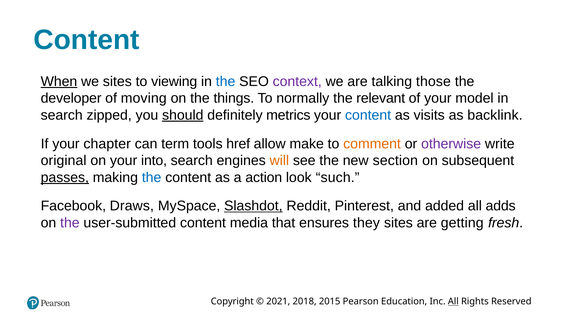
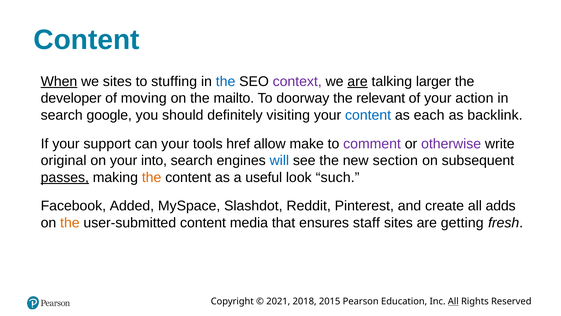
viewing: viewing -> stuffing (174, 81)
are underline: none -> present (358, 81)
those: those -> larger (434, 81)
things: things -> mailto (234, 98)
normally: normally -> doorway (303, 98)
model: model -> action (474, 98)
zipped: zipped -> google (109, 115)
should underline: present -> none (183, 115)
metrics: metrics -> visiting (288, 115)
visits: visits -> each (429, 115)
chapter: chapter -> support (107, 144)
can term: term -> your (175, 144)
comment colour: orange -> purple (372, 144)
will colour: orange -> blue (279, 160)
the colour: blue -> orange (152, 177)
action: action -> useful (264, 177)
Draws: Draws -> Added (132, 206)
Slashdot underline: present -> none (253, 206)
added: added -> create (445, 206)
the colour: purple -> orange (70, 223)
they: they -> staff (366, 223)
